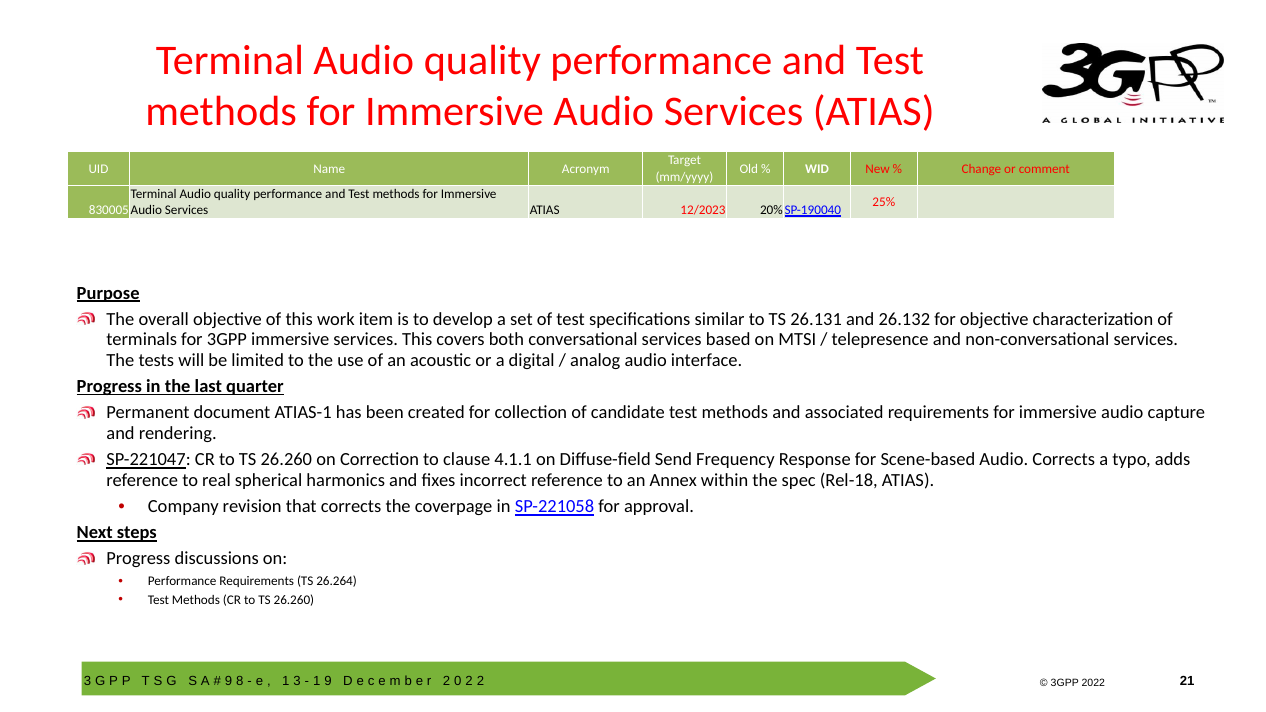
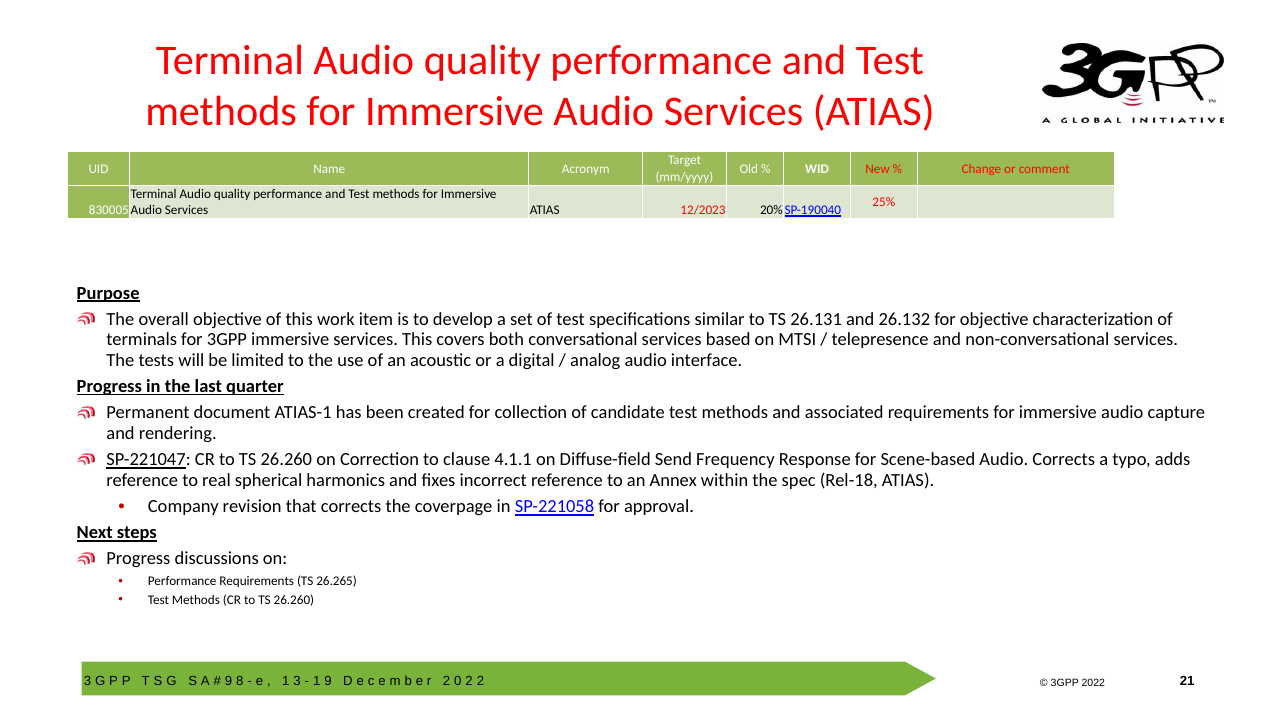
26.264: 26.264 -> 26.265 (337, 581)
